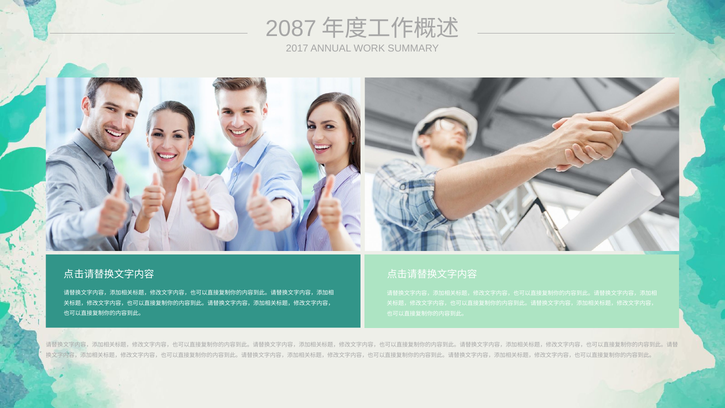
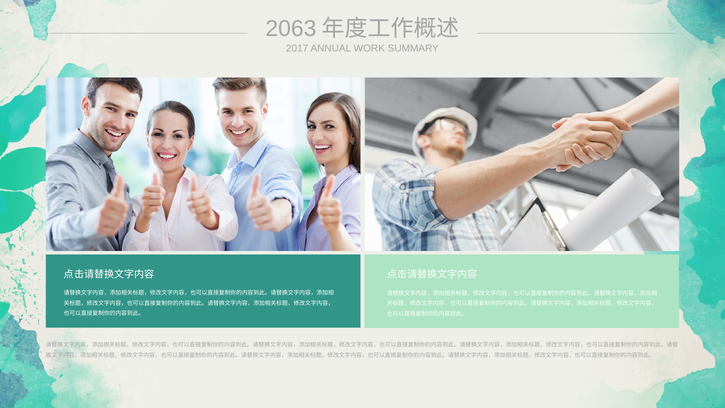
2087: 2087 -> 2063 (291, 29)
